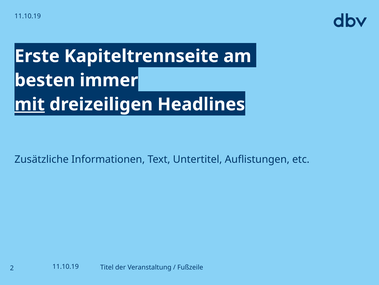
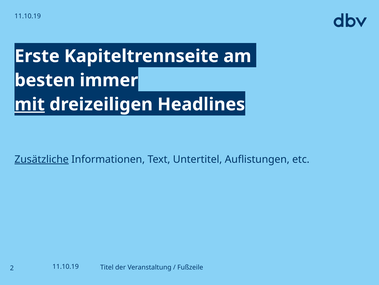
Zusätzliche underline: none -> present (42, 159)
